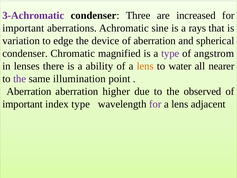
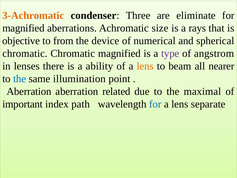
3-Achromatic colour: purple -> orange (33, 15)
increased: increased -> eliminate (196, 15)
important: important -> magnified (23, 28)
sine: sine -> size (160, 28)
variation: variation -> objective (21, 41)
edge: edge -> from (63, 41)
of aberration: aberration -> numerical (155, 41)
condenser: condenser -> chromatic (25, 53)
water: water -> beam (180, 66)
the colour: purple -> blue (20, 79)
higher: higher -> related (116, 91)
observed: observed -> maximal (202, 91)
index type: type -> path (81, 104)
for colour: purple -> blue (155, 104)
adjacent: adjacent -> separate (208, 104)
